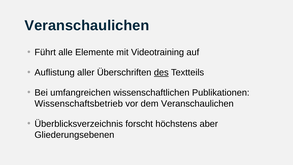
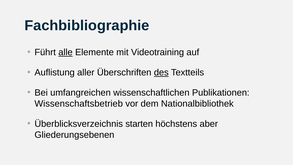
Veranschaulichen: Veranschaulichen -> Fachbibliographie (87, 26)
alle underline: none -> present (66, 52)
dem Veranschaulichen: Veranschaulichen -> Nationalbibliothek (197, 104)
forscht: forscht -> starten (139, 124)
